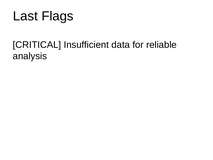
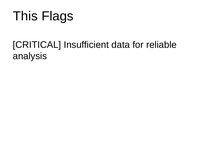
Last: Last -> This (25, 16)
